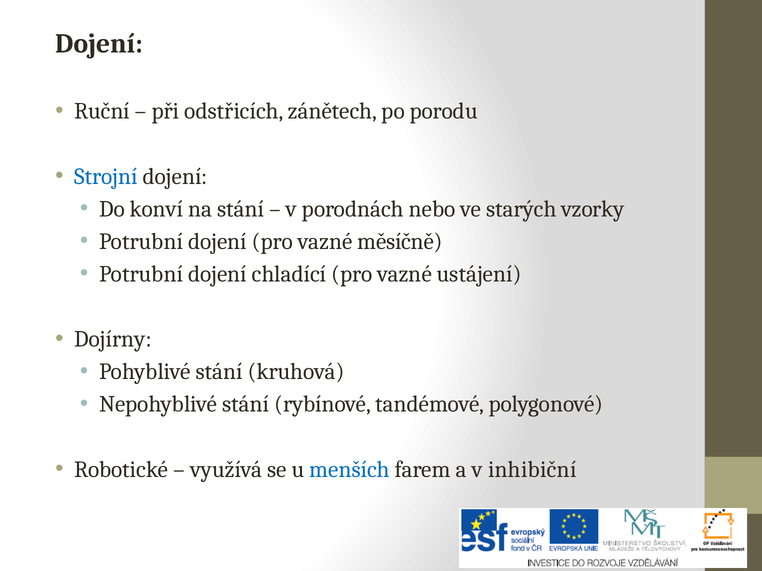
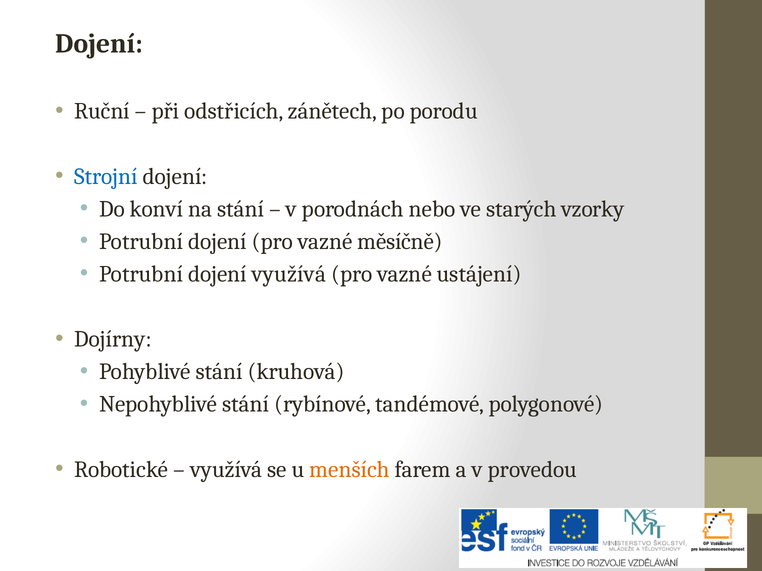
dojení chladící: chladící -> využívá (289, 274)
menších colour: blue -> orange (350, 470)
inhibiční: inhibiční -> provedou (532, 470)
